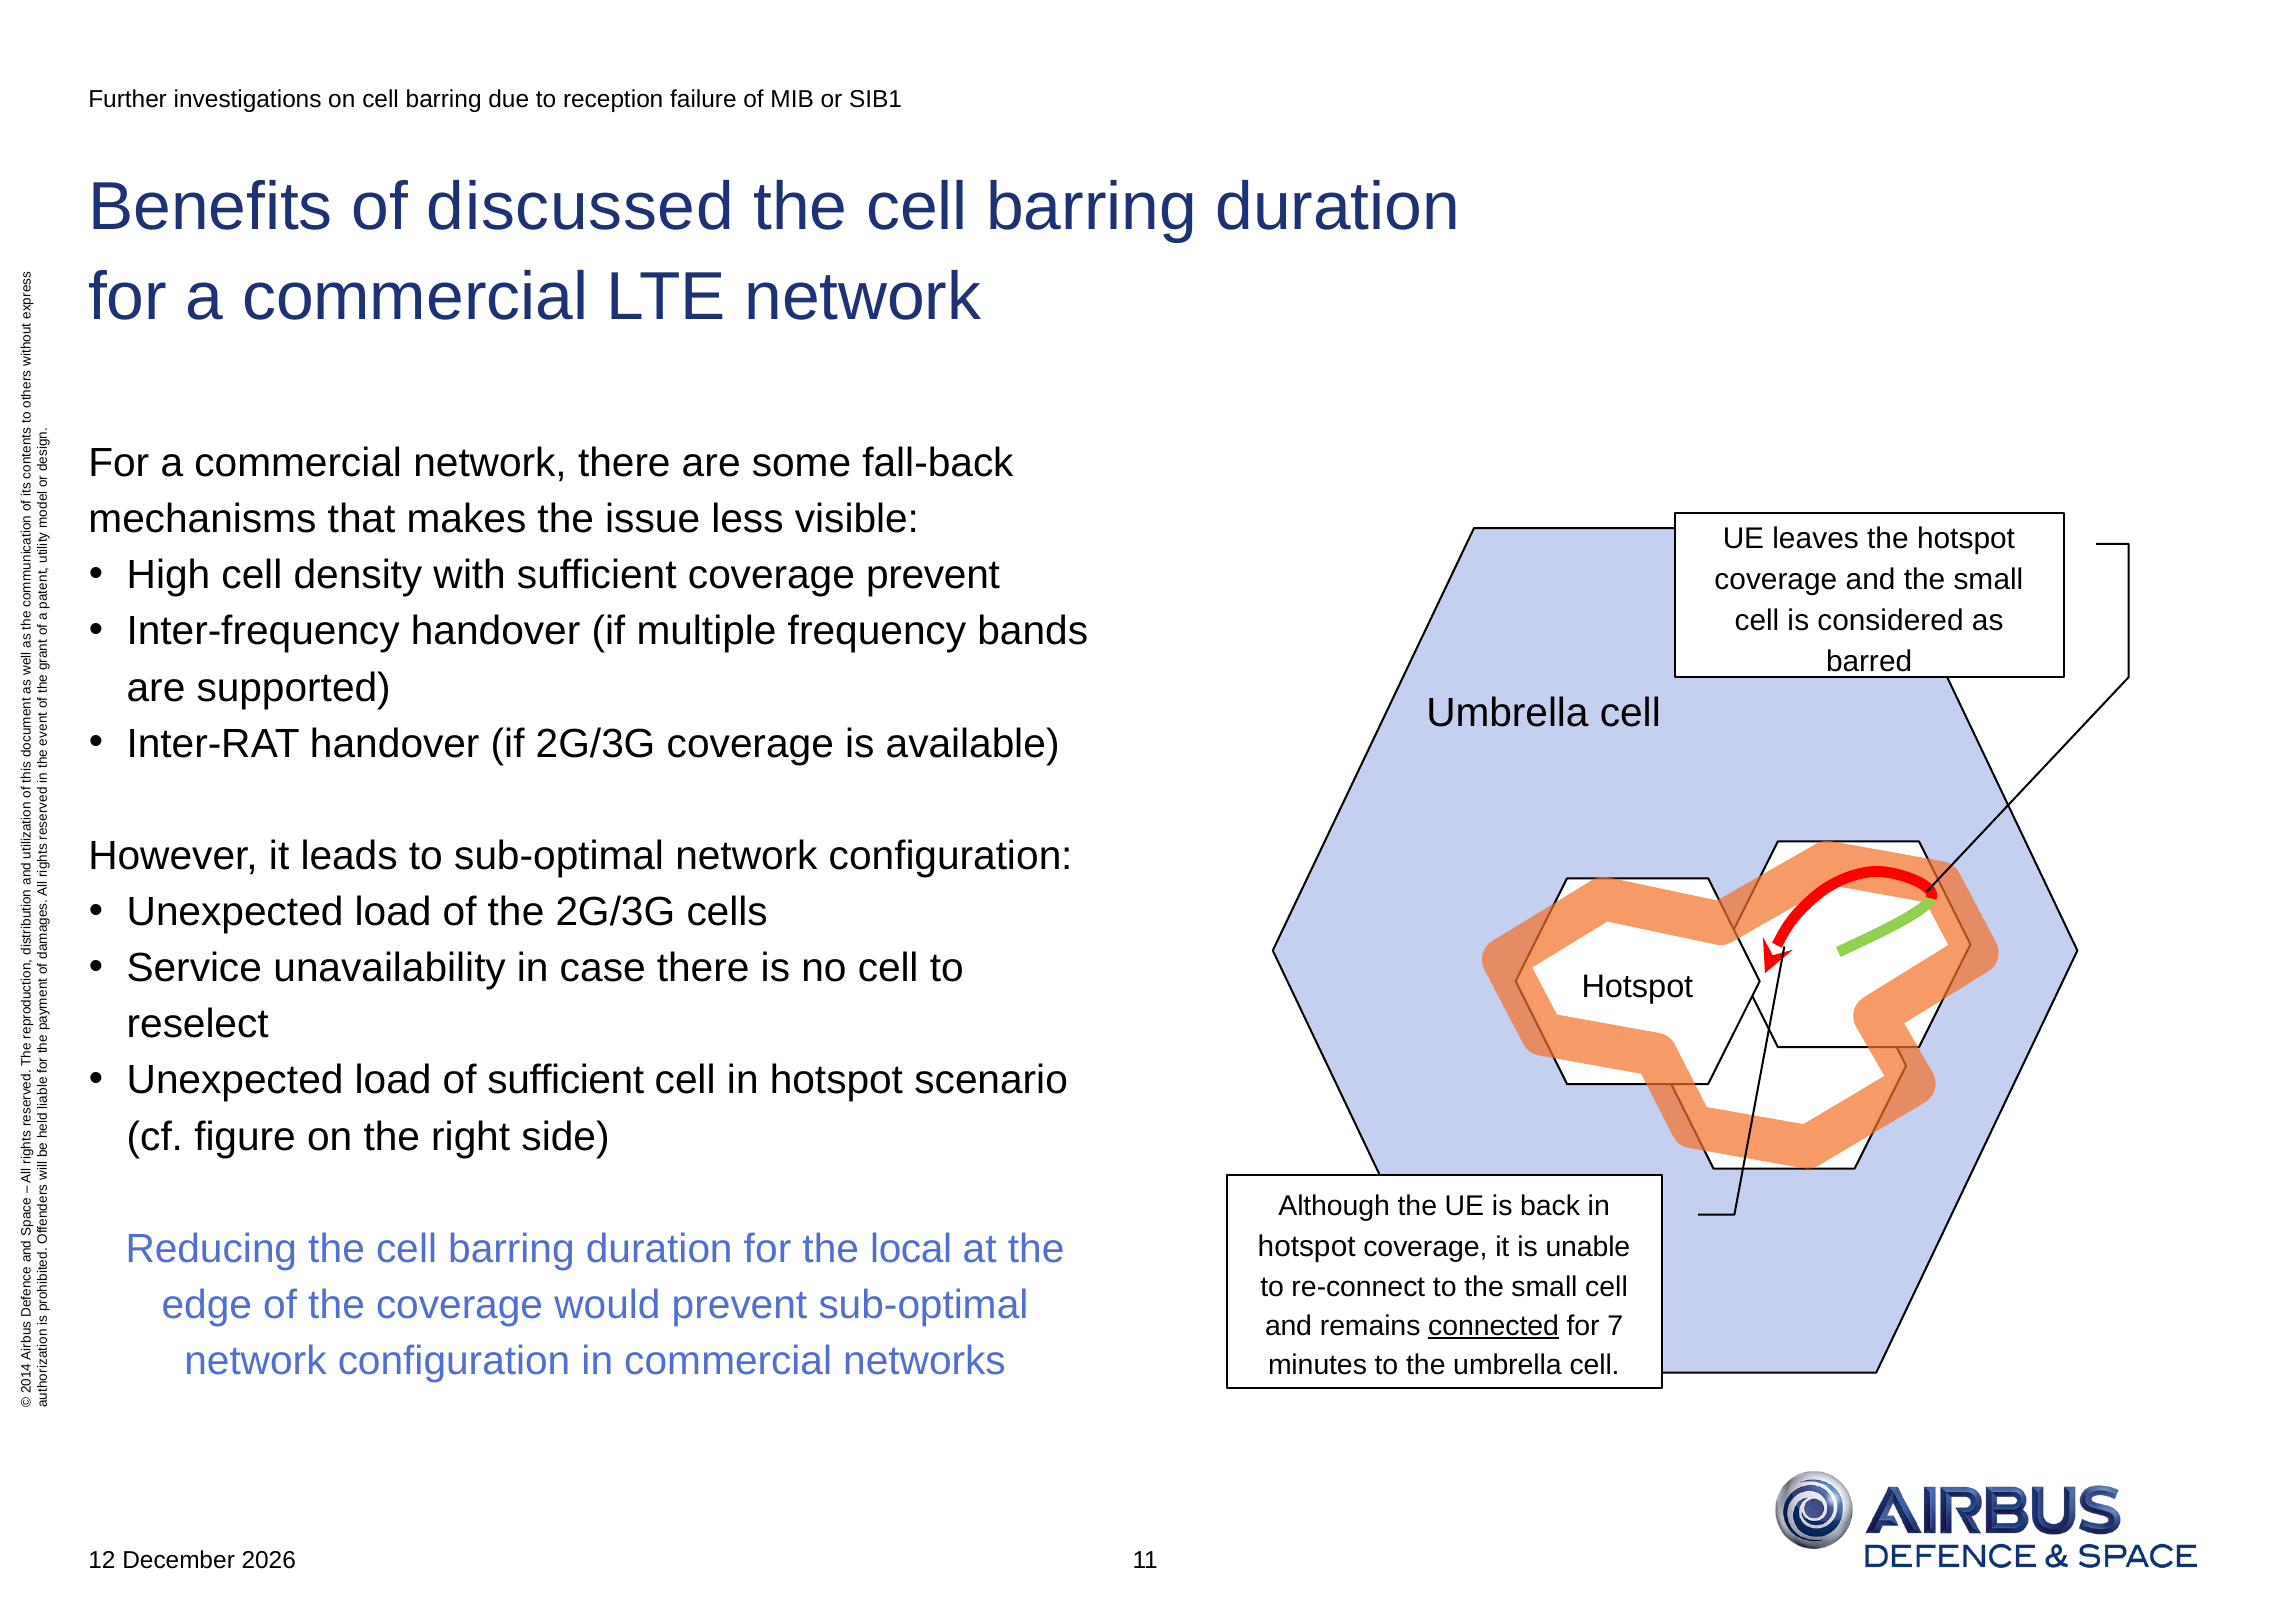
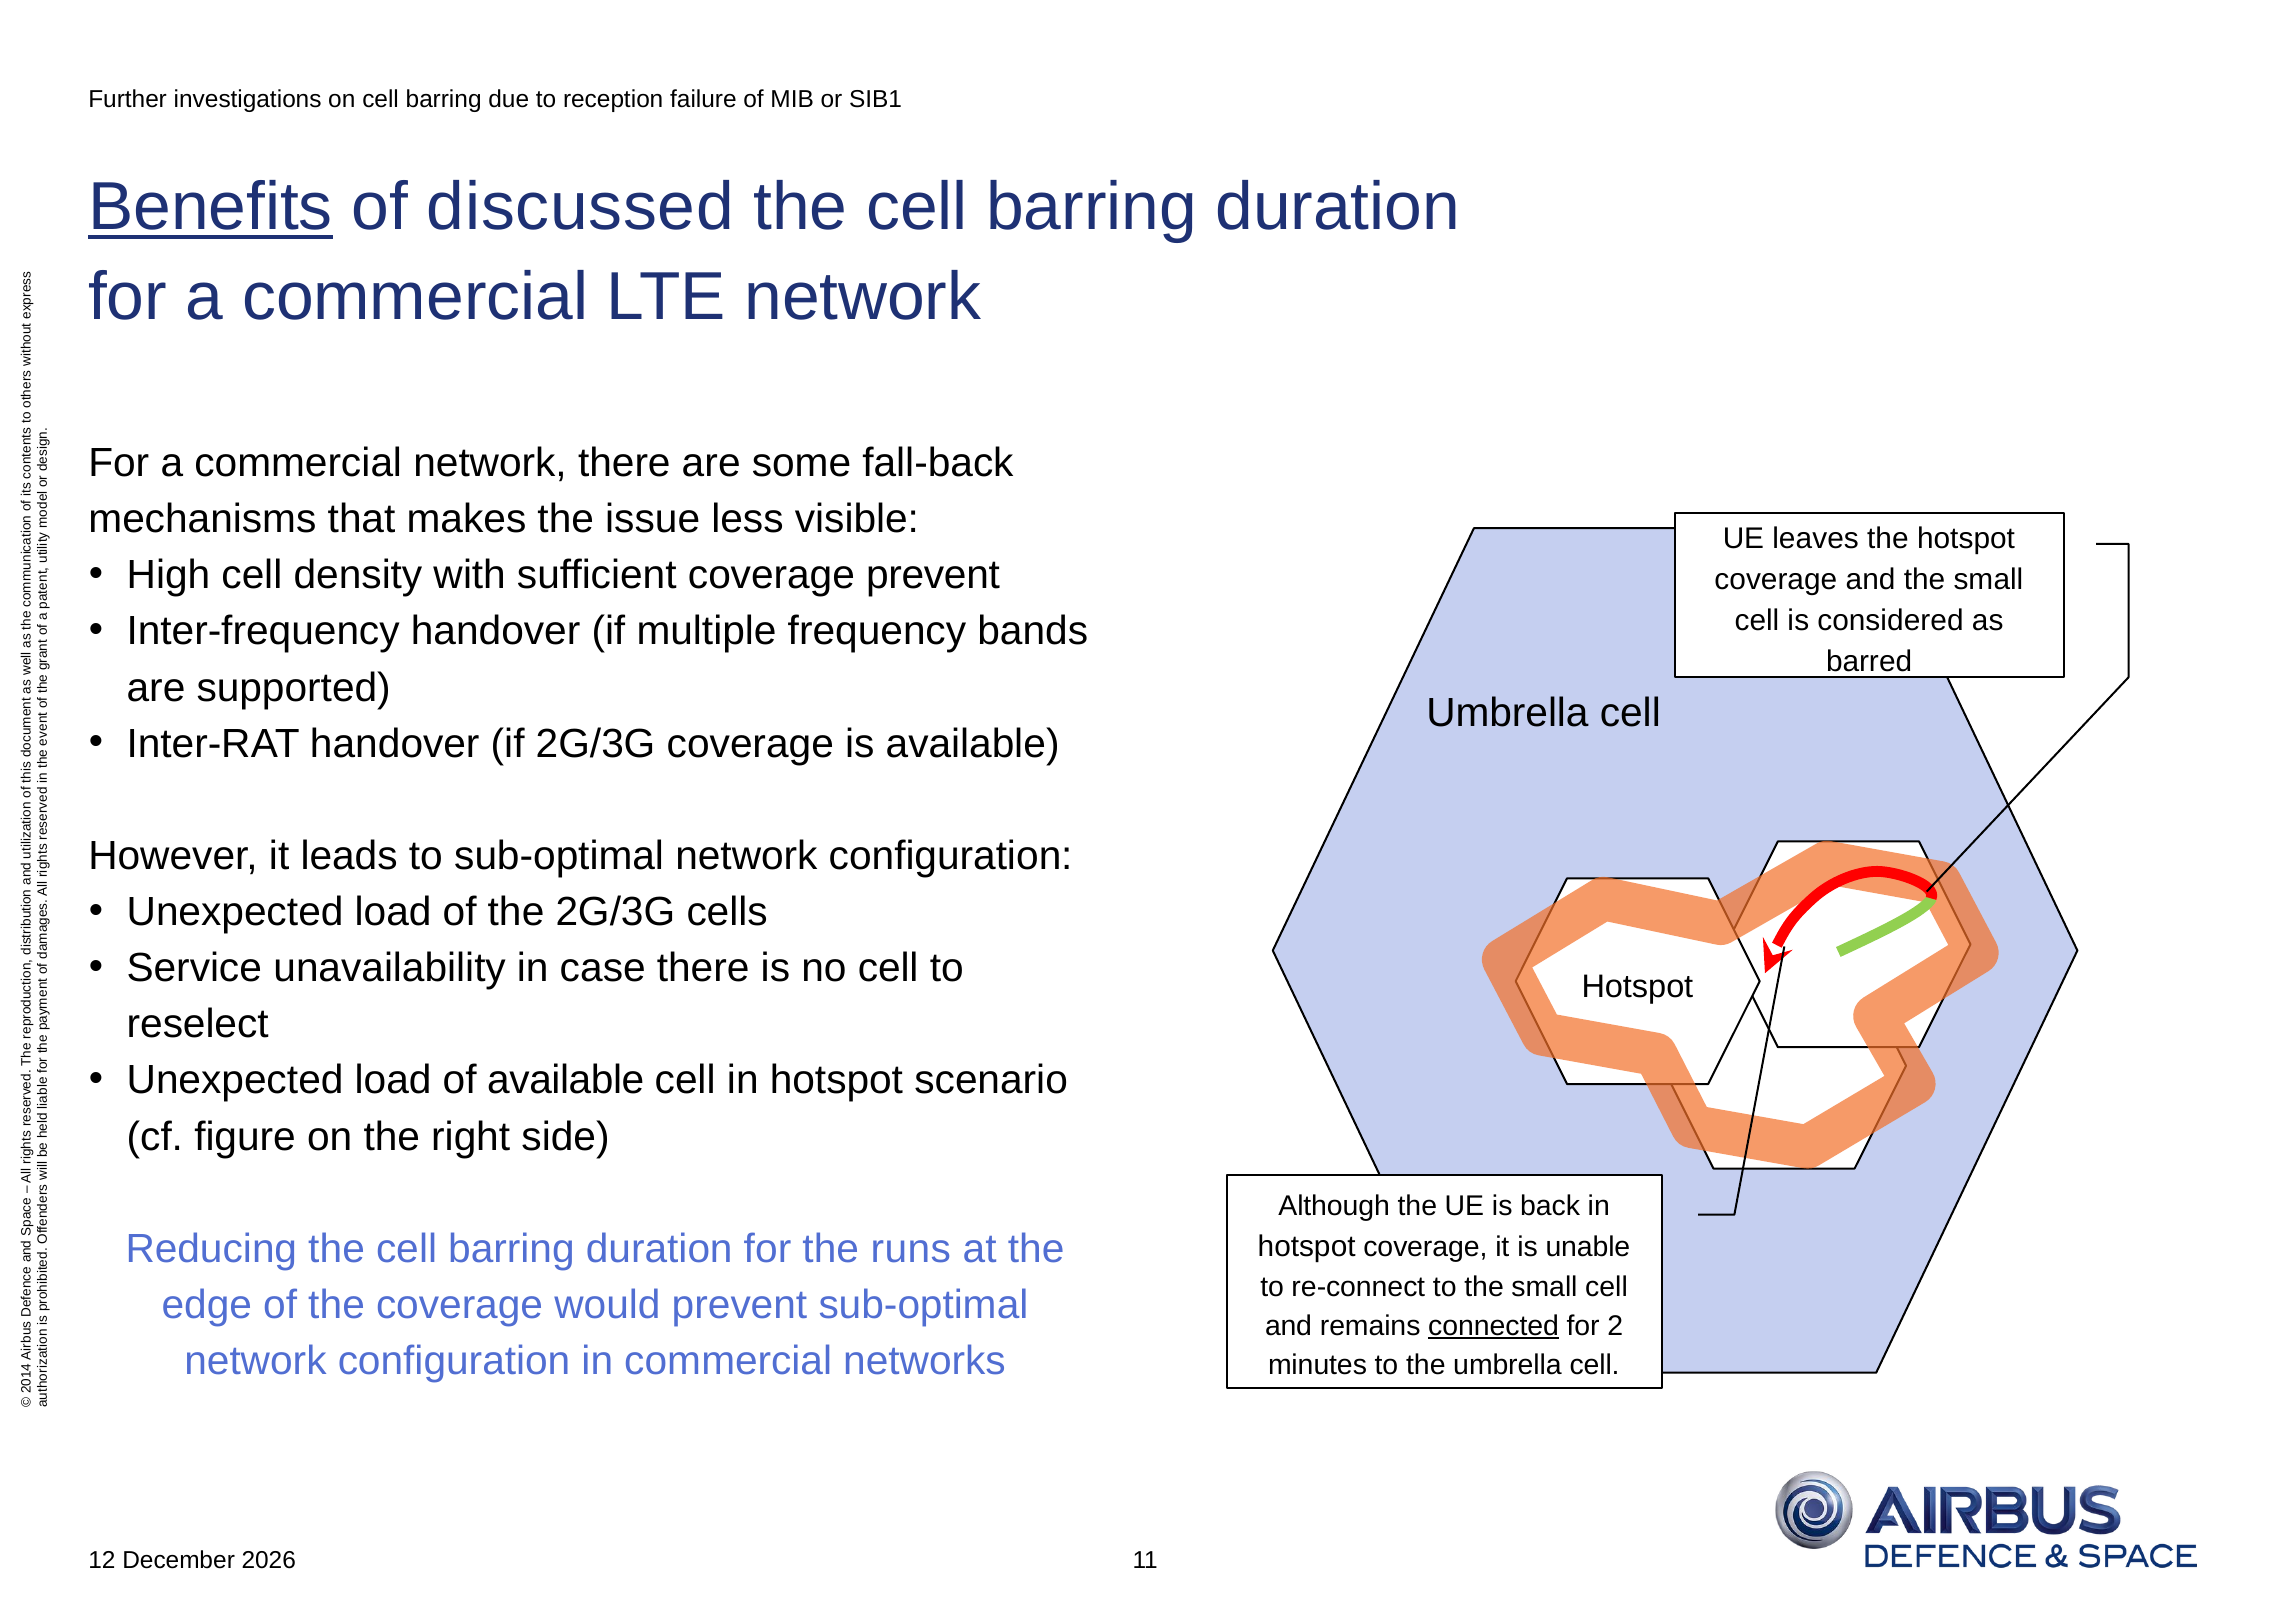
Benefits underline: none -> present (211, 207)
of sufficient: sufficient -> available (566, 1080)
local: local -> runs (911, 1248)
for 7: 7 -> 2 (1615, 1325)
